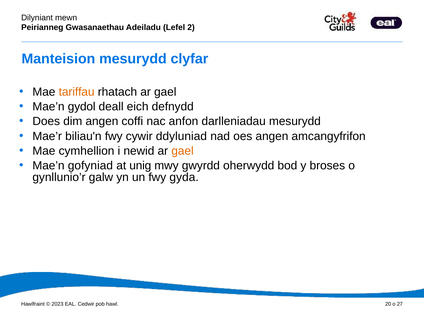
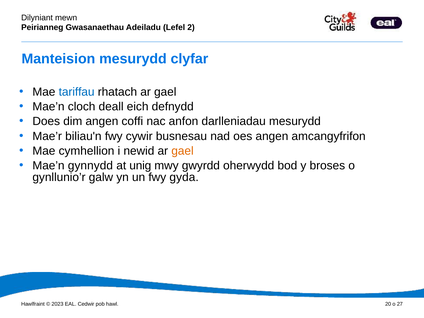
tariffau colour: orange -> blue (77, 92)
gydol: gydol -> cloch (82, 107)
ddyluniad: ddyluniad -> busnesau (181, 136)
gofyniad: gofyniad -> gynnydd (90, 166)
